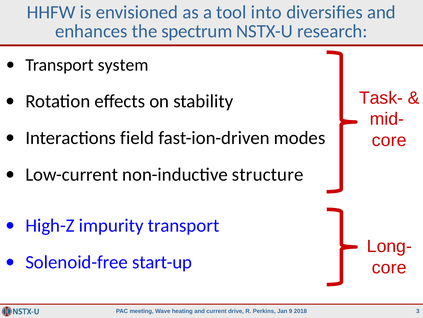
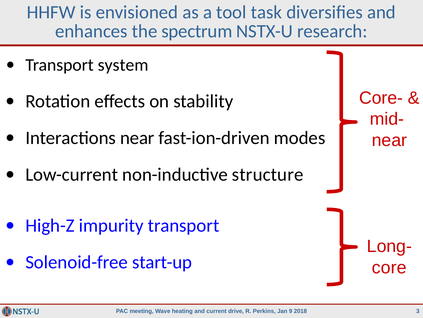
into: into -> task (266, 12)
Task-: Task- -> Core- (381, 98)
Interactions field: field -> near (137, 138)
core: core -> near (389, 140)
